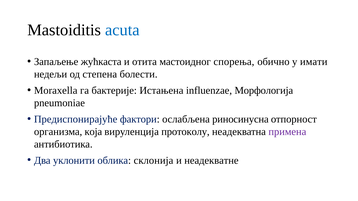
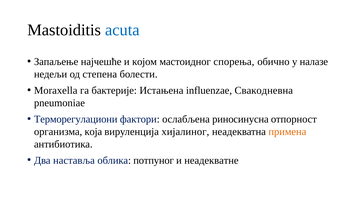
жућкаста: жућкаста -> најчешће (101, 62)
отита: отита -> којом (145, 62)
имати: имати -> налазе (314, 62)
Морфологија: Морфологија -> Свакодневна (264, 91)
Предиспонирајуће: Предиспонирајуће -> Терморегулациони (76, 119)
протоколу: протоколу -> хијалиног (185, 132)
примена colour: purple -> orange (287, 132)
уклонити: уклонити -> наставља (74, 161)
склонија: склонија -> потпуног (154, 161)
